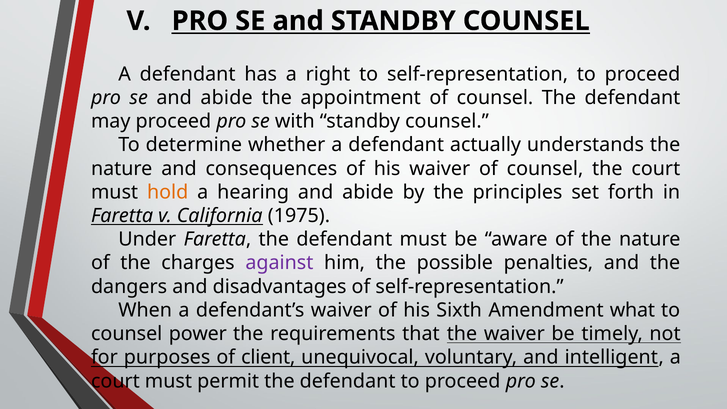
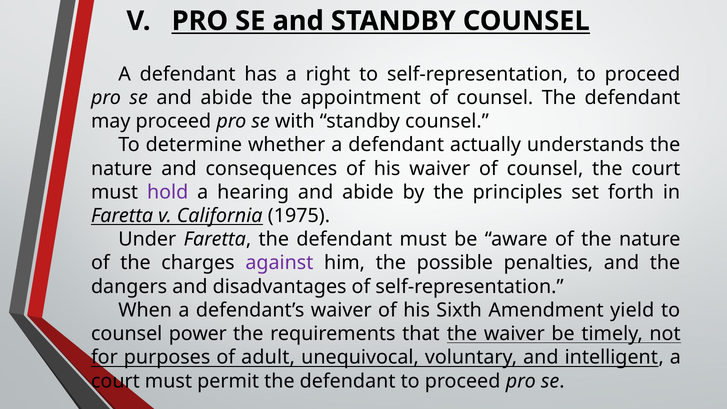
hold colour: orange -> purple (168, 192)
what: what -> yield (632, 310)
client: client -> adult (268, 357)
